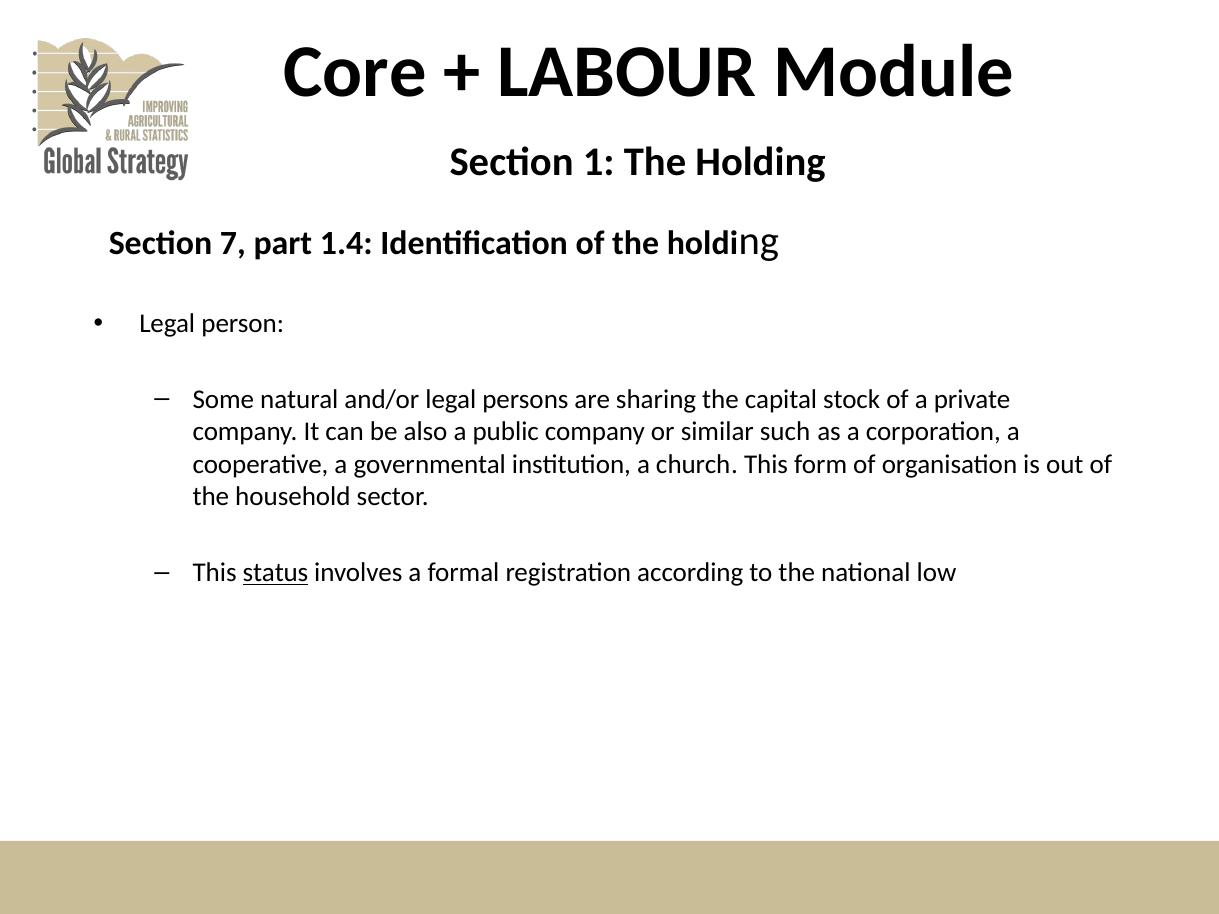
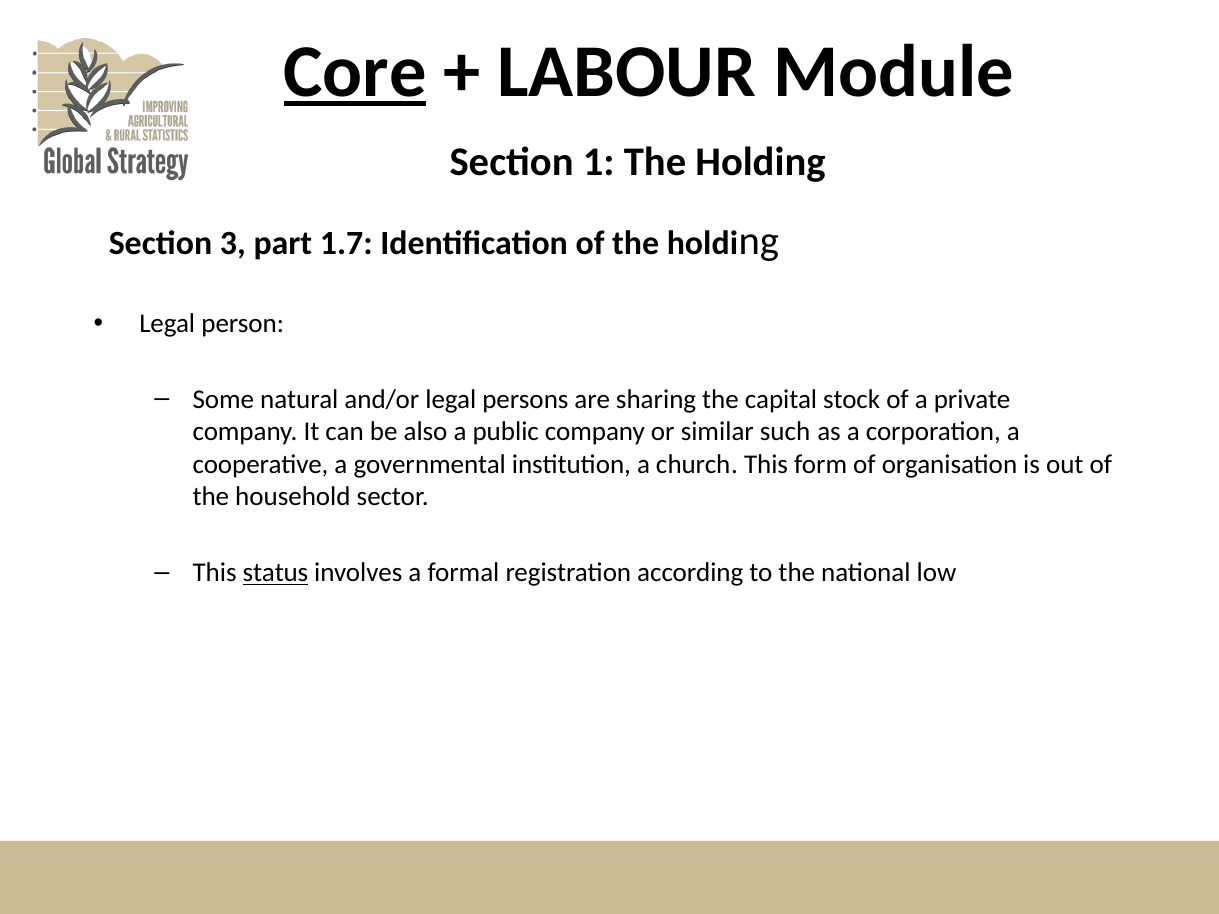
Core underline: none -> present (355, 71)
7: 7 -> 3 (233, 243)
1.4: 1.4 -> 1.7 (346, 243)
